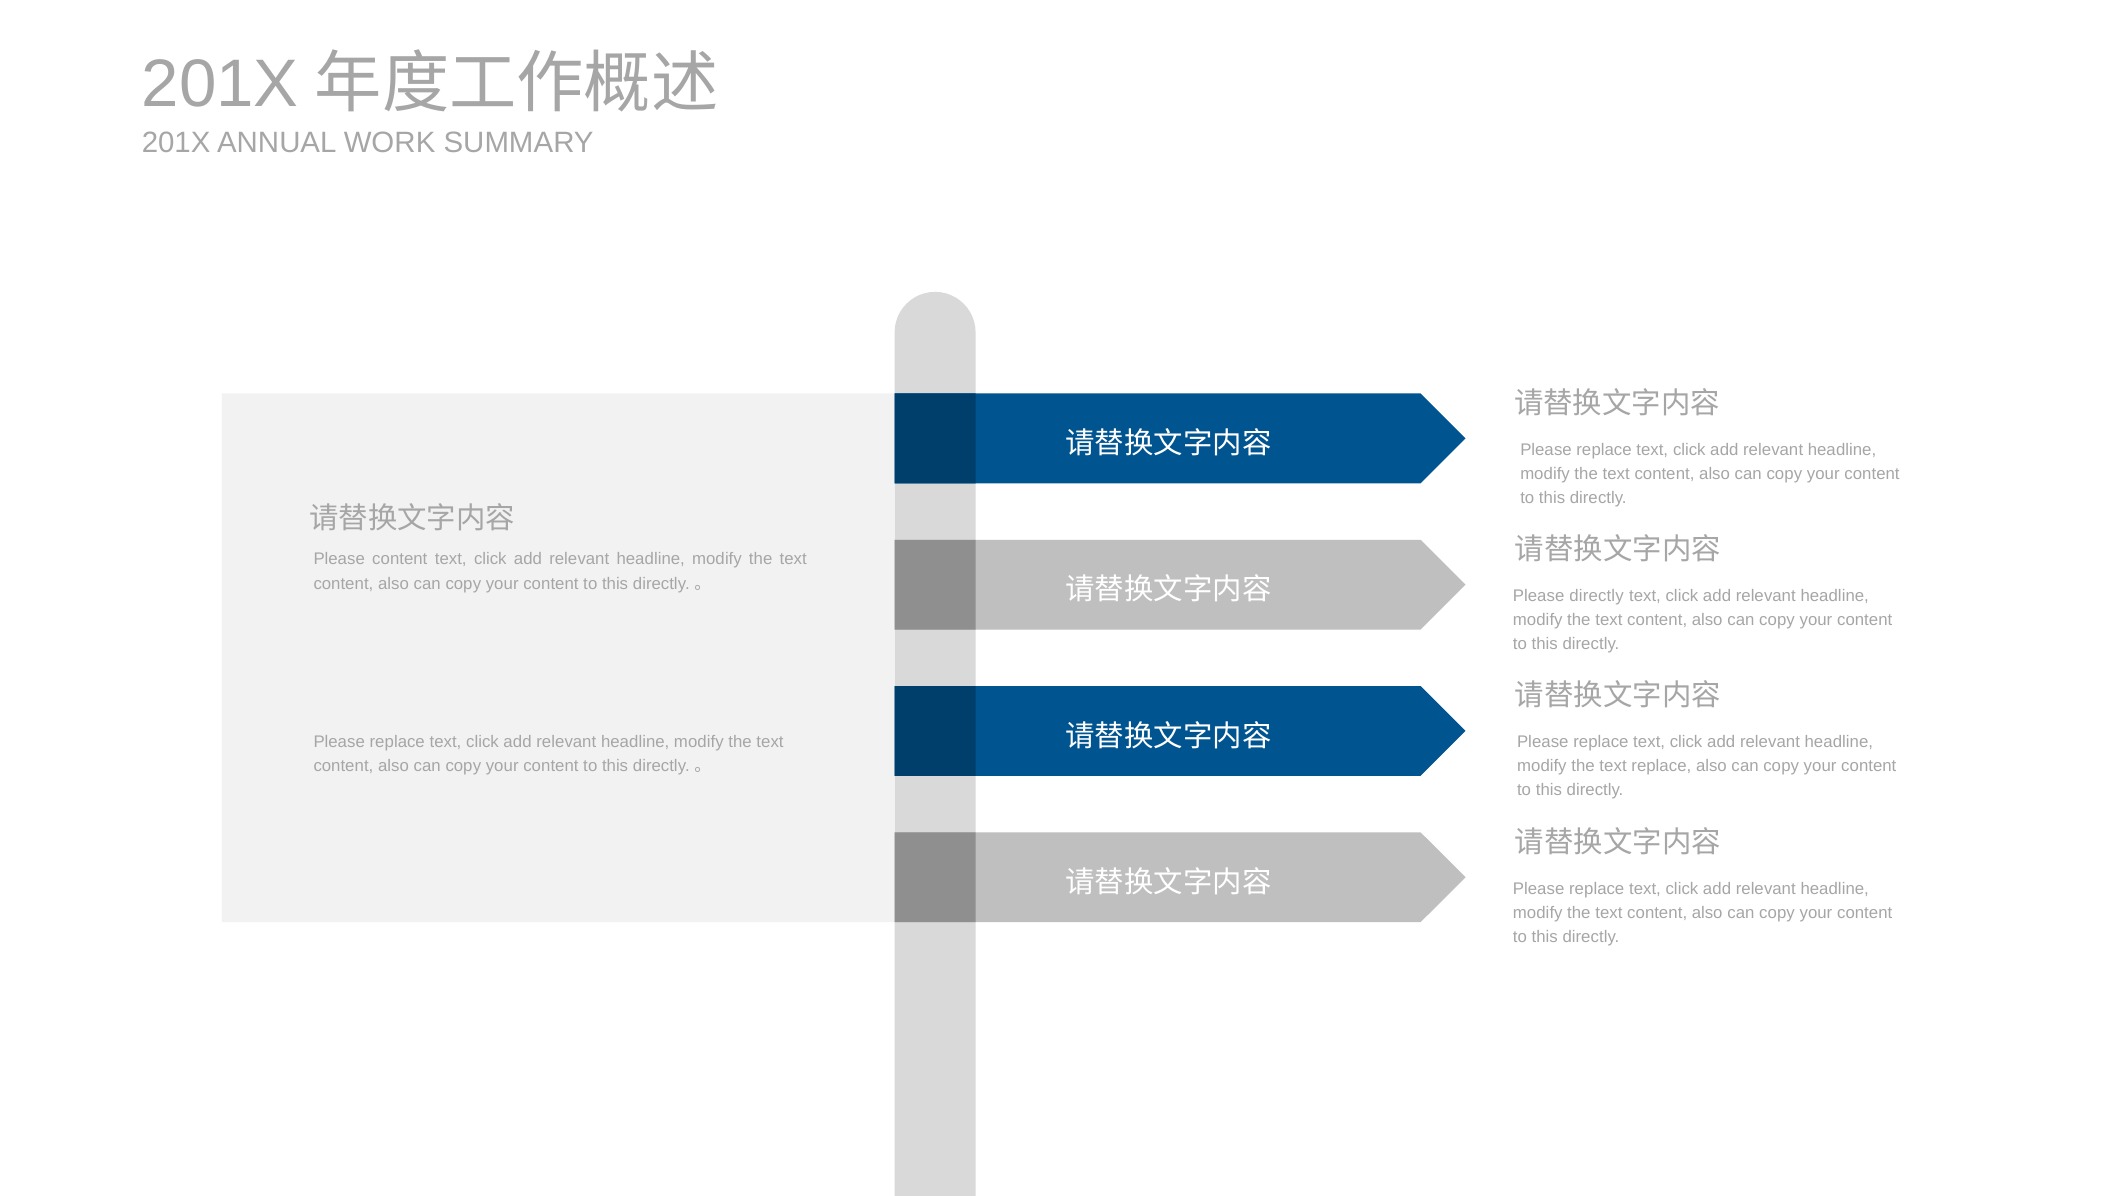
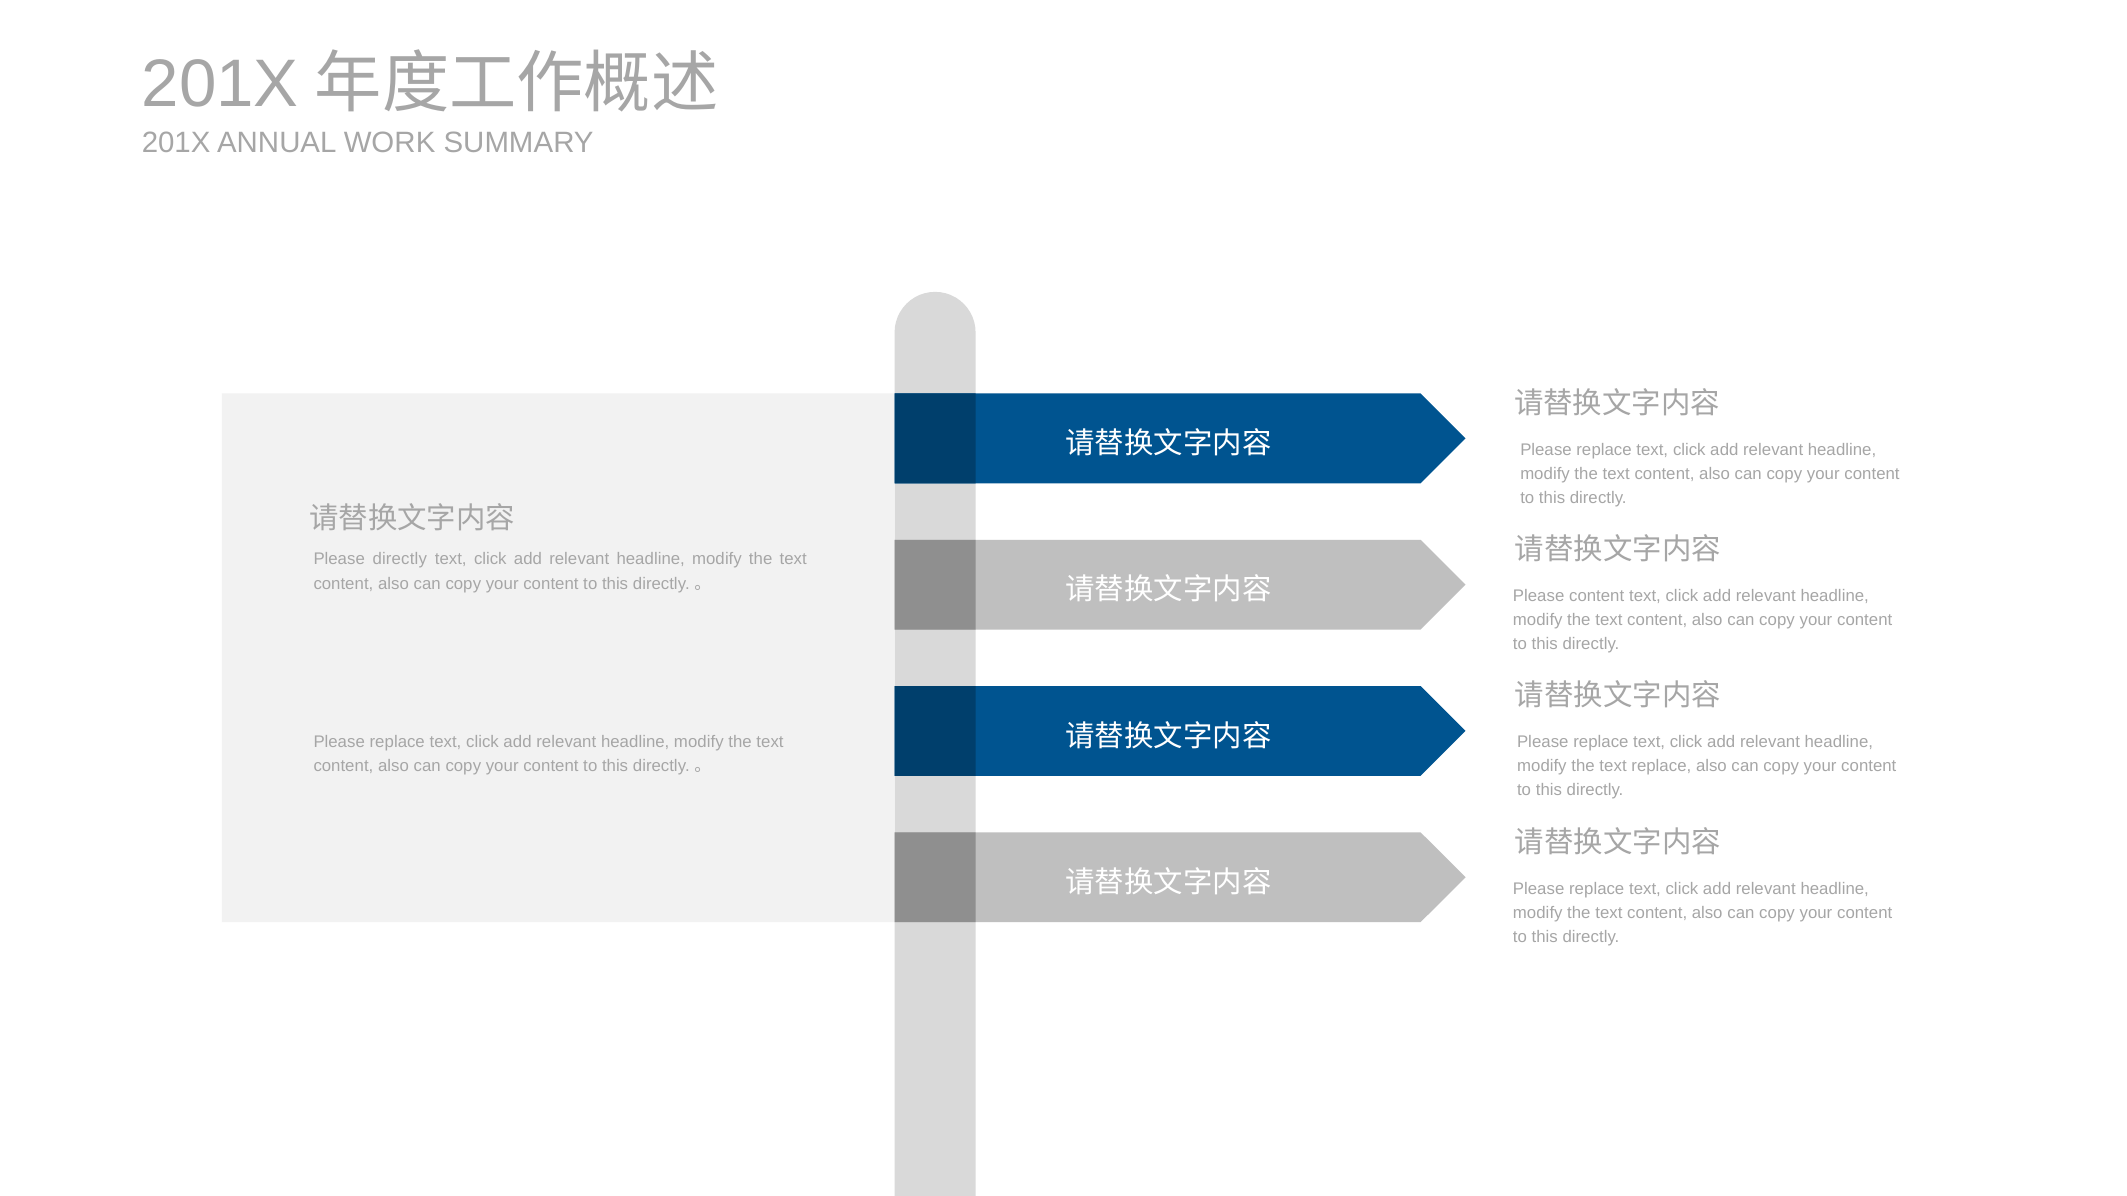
Please content: content -> directly (400, 560)
Please directly: directly -> content (1597, 596)
